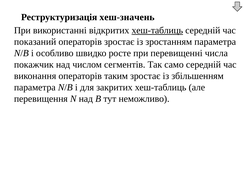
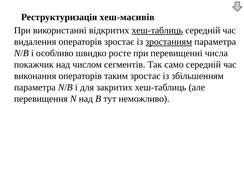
хеш-значень: хеш-значень -> хеш-масивів (127, 17)
показаний: показаний -> видалення (35, 42)
зростанням underline: none -> present (169, 42)
